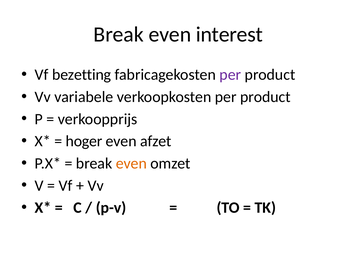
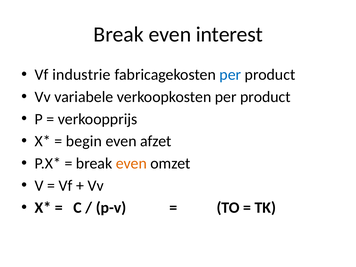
bezetting: bezetting -> industrie (81, 75)
per colour: purple -> blue (230, 75)
hoger: hoger -> begin (84, 141)
